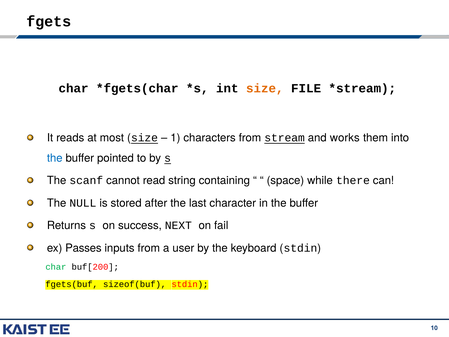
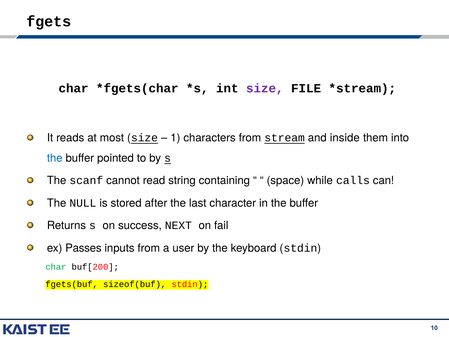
size colour: orange -> purple (265, 88)
works: works -> inside (345, 138)
there: there -> calls (353, 180)
